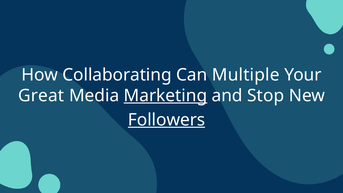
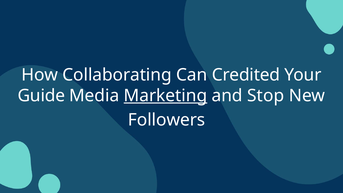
Multiple: Multiple -> Credited (246, 75)
Great: Great -> Guide (41, 96)
Followers underline: present -> none (167, 120)
